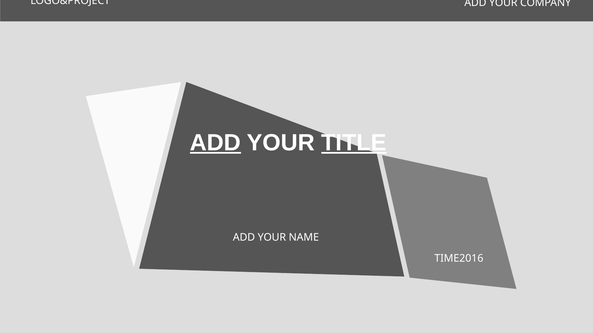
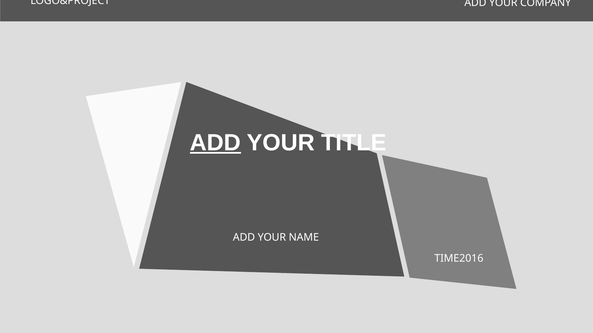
TITLE underline: present -> none (354, 143)
